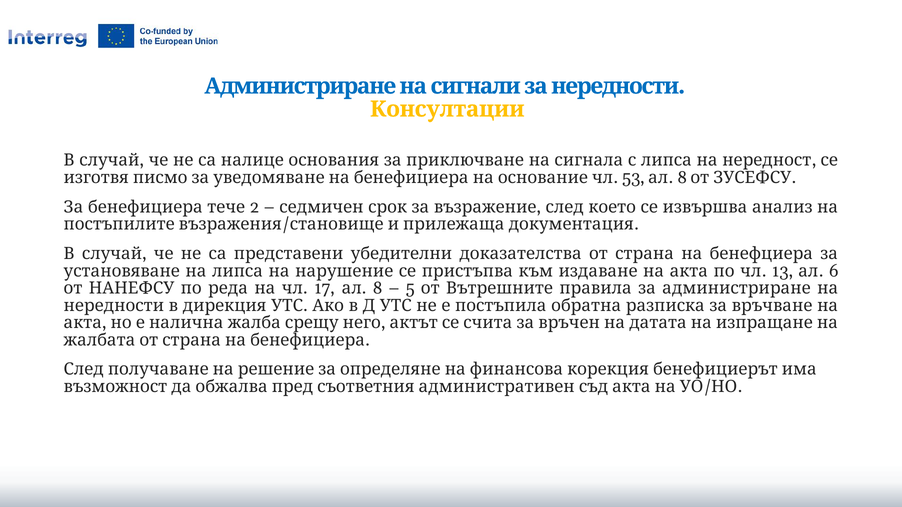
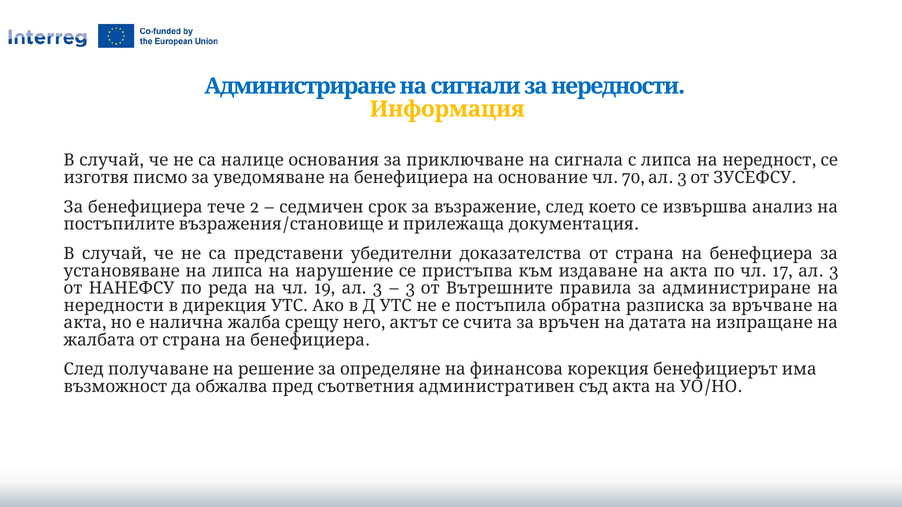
Консултации: Консултации -> Информация (447, 109)
53: 53 -> 70 (634, 178)
8: 8 -> 3 (682, 178)
13: 13 -> 17 (783, 271)
6: 6 -> 3 (834, 271)
17: 17 -> 19 (325, 288)
8: 8 -> 3 (377, 288)
5: 5 -> 3 (410, 288)
